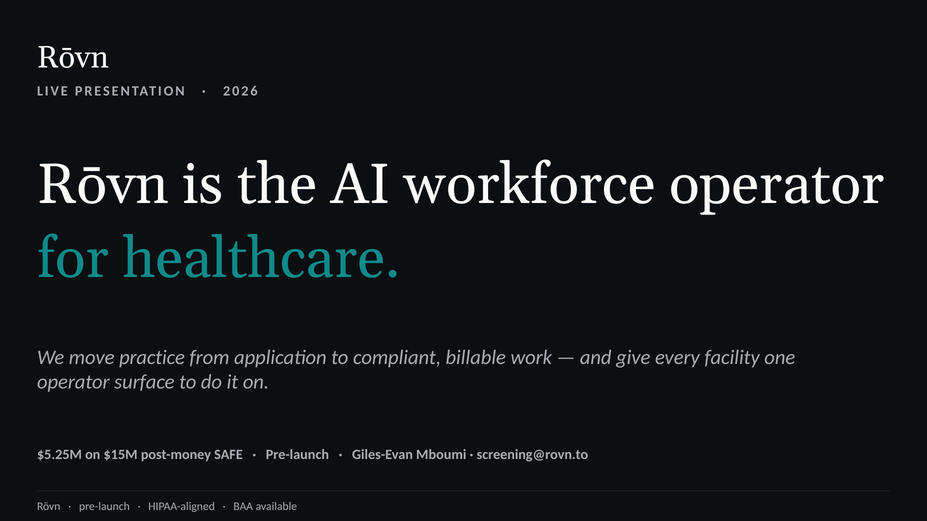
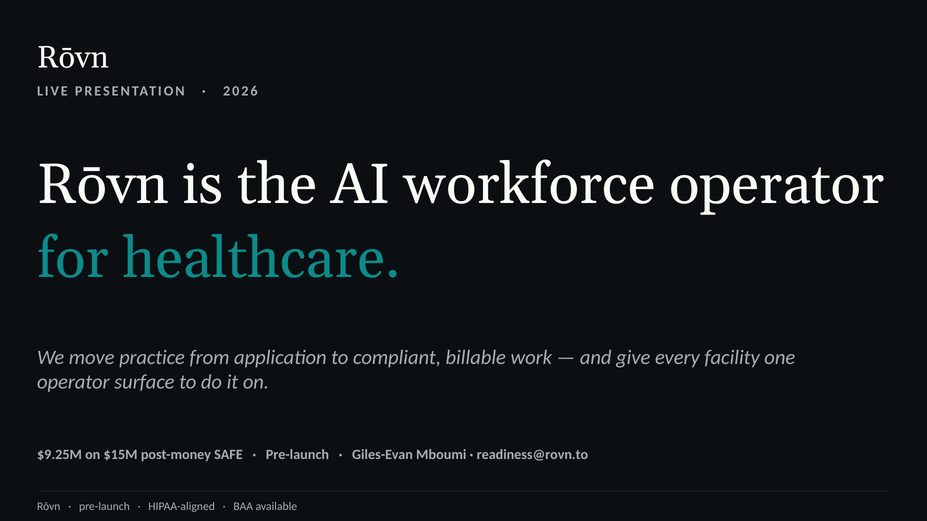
$5.25M: $5.25M -> $9.25M (59, 455)
screening@rovn.to: screening@rovn.to -> readiness@rovn.to (532, 455)
